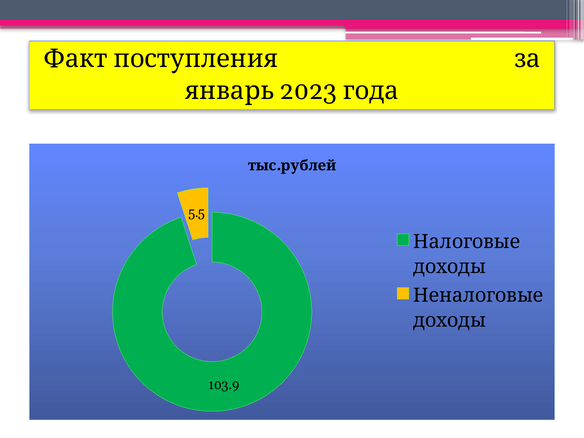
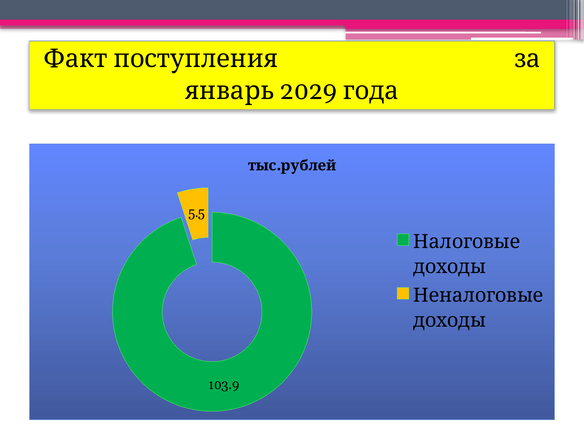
2023: 2023 -> 2029 (308, 91)
